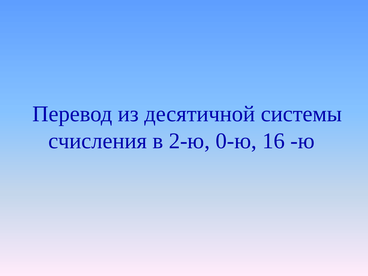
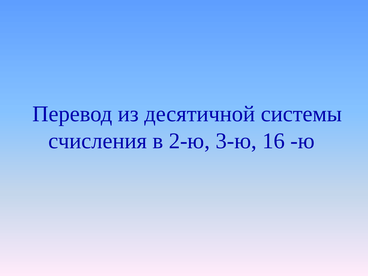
0-ю: 0-ю -> 3-ю (236, 141)
